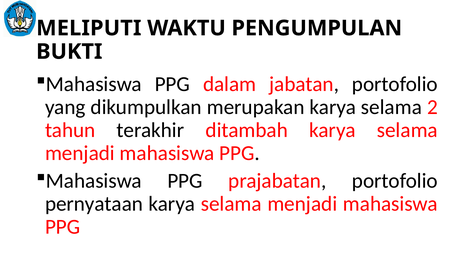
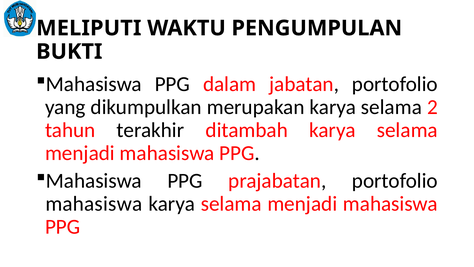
pernyataan: pernyataan -> mahasiswa (94, 204)
